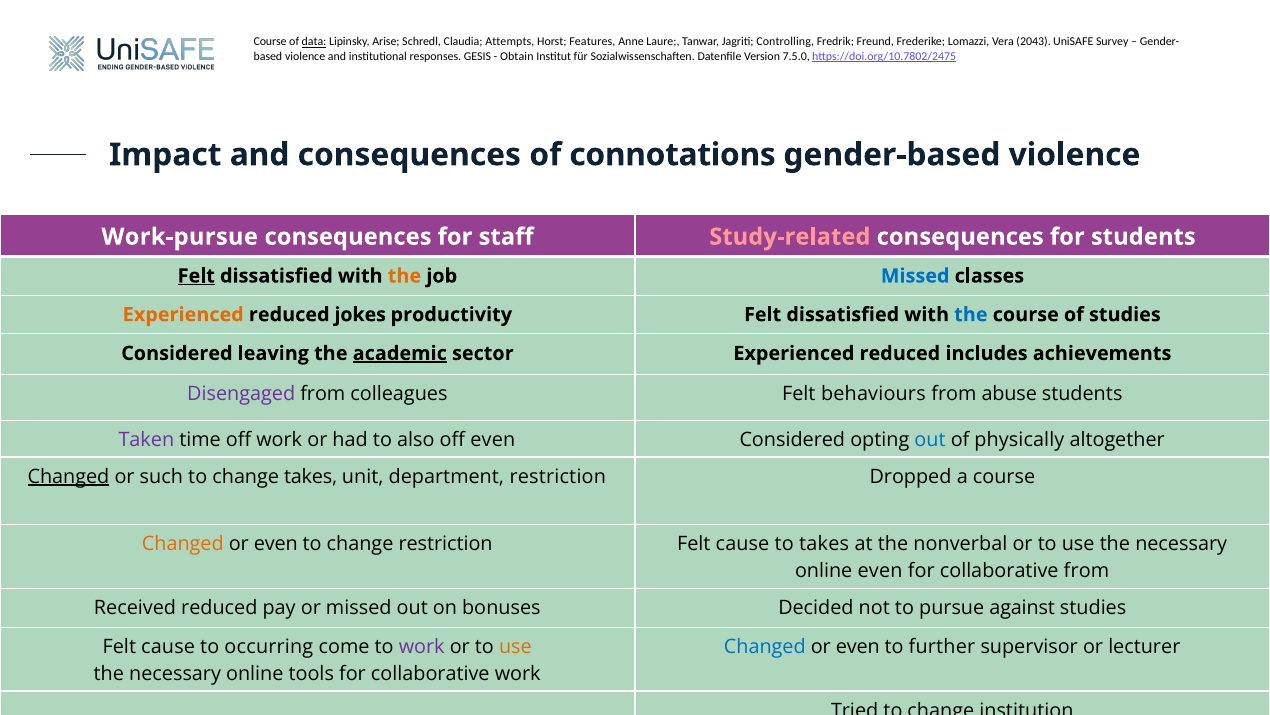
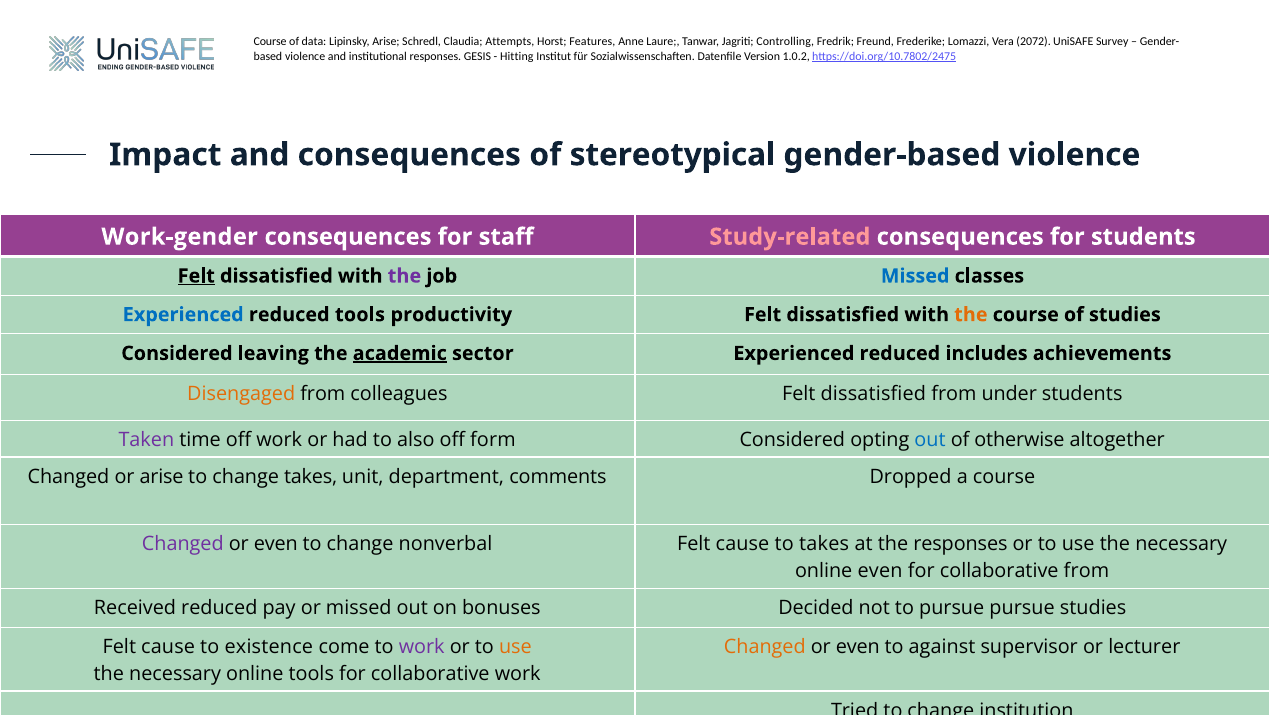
data underline: present -> none (314, 42)
2043: 2043 -> 2072 (1034, 42)
Obtain: Obtain -> Hitting (517, 56)
7.5.0: 7.5.0 -> 1.0.2 (796, 56)
connotations: connotations -> stereotypical (672, 155)
Work-pursue: Work-pursue -> Work-gender (180, 237)
the colour: orange -> purple (404, 276)
Experienced colour: orange -> blue (183, 314)
reduced jokes: jokes -> tools (360, 314)
the colour: blue -> orange (971, 314)
Disengaged colour: purple -> orange (241, 394)
behaviours: behaviours -> dissatisfied (873, 394)
from abuse: abuse -> under (1009, 394)
off even: even -> form (493, 439)
physically: physically -> otherwise (1019, 439)
Changed underline: present -> none (68, 476)
or such: such -> arise (162, 476)
department restriction: restriction -> comments (558, 476)
Changed colour: orange -> purple (183, 544)
change restriction: restriction -> nonverbal (446, 544)
the nonverbal: nonverbal -> responses (960, 544)
pursue against: against -> pursue (1022, 607)
occurring: occurring -> existence (269, 646)
Changed colour: blue -> orange (765, 646)
further: further -> against (942, 646)
